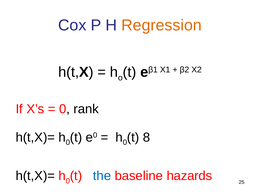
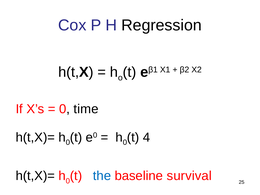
Regression colour: orange -> black (162, 25)
rank: rank -> time (86, 109)
8: 8 -> 4 (146, 137)
hazards: hazards -> survival (189, 176)
